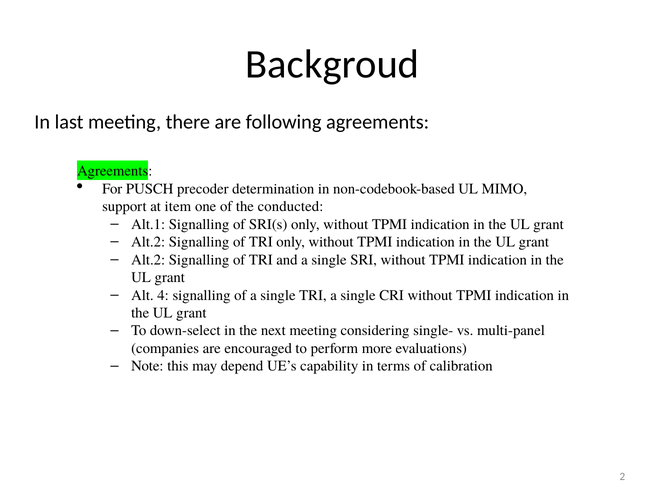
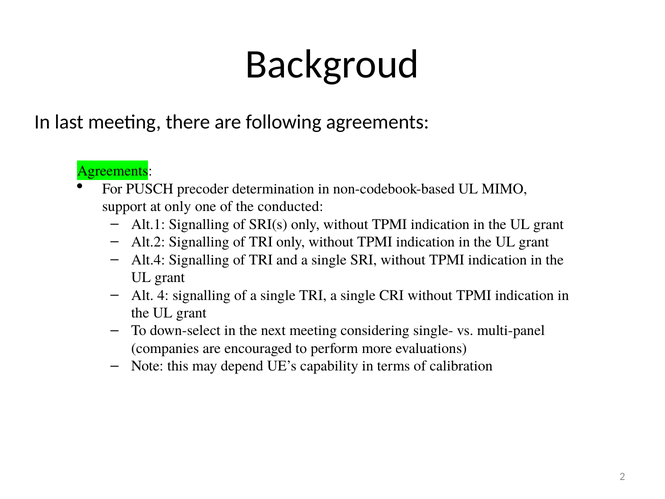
at item: item -> only (178, 206)
Alt.2: Alt.2 -> Alt.4 (148, 260)
